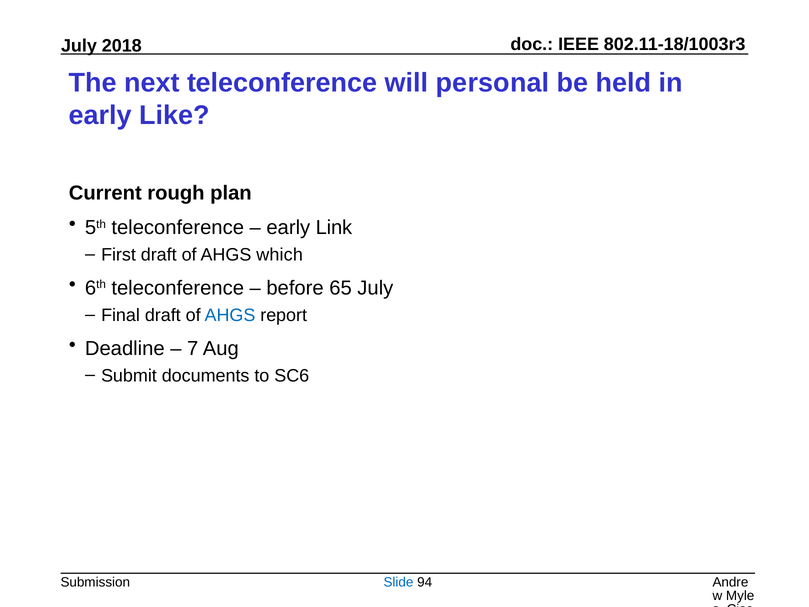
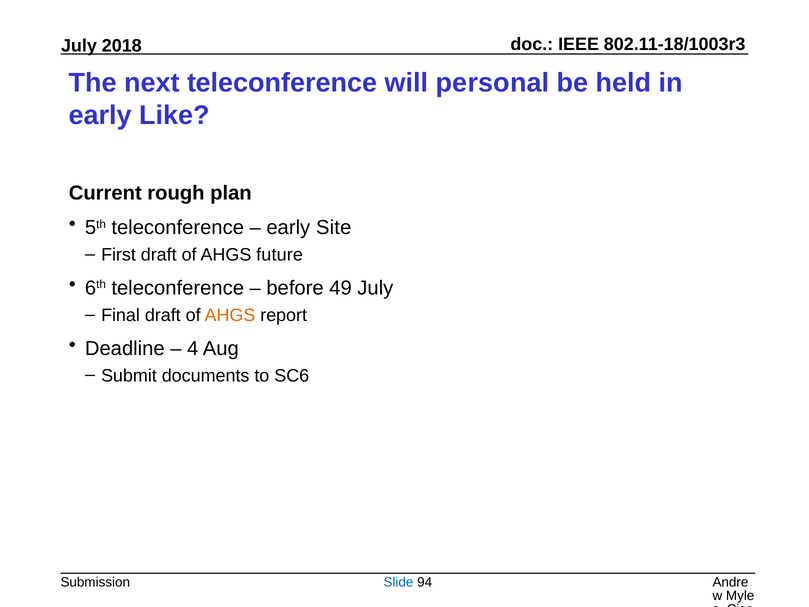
Link: Link -> Site (334, 227)
which: which -> future (280, 255)
65: 65 -> 49 (341, 288)
AHGS colour: blue -> orange (230, 315)
7: 7 -> 4 (193, 348)
